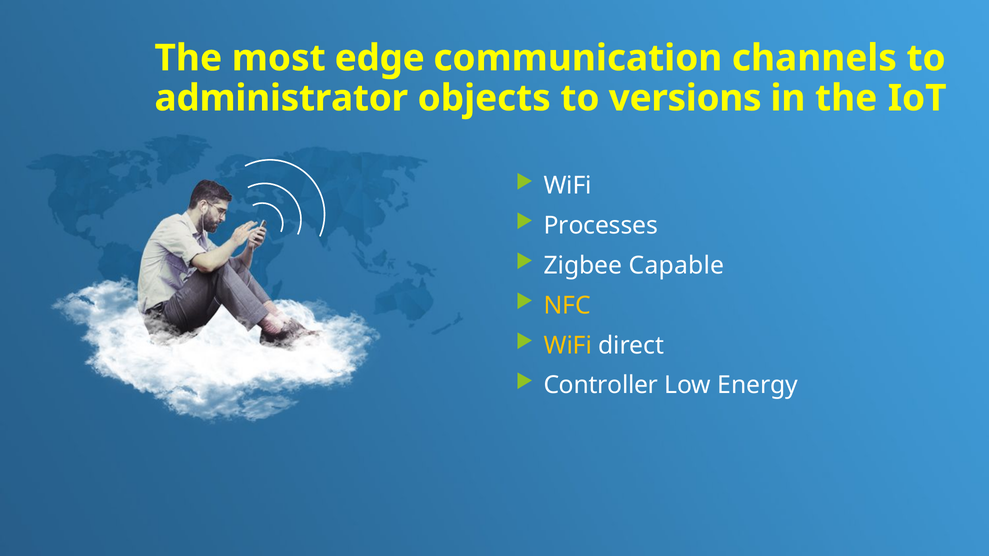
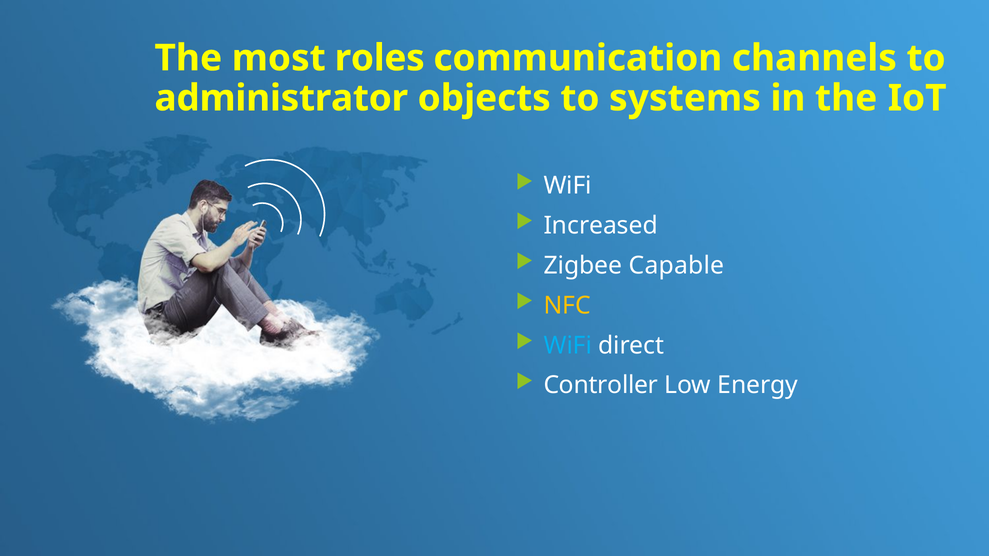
edge: edge -> roles (380, 58)
versions: versions -> systems (685, 98)
Processes: Processes -> Increased (601, 226)
WiFi colour: yellow -> light blue (568, 346)
